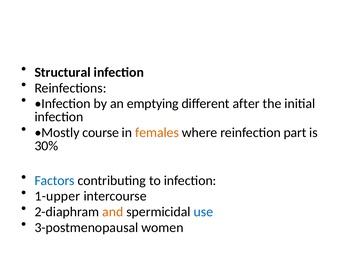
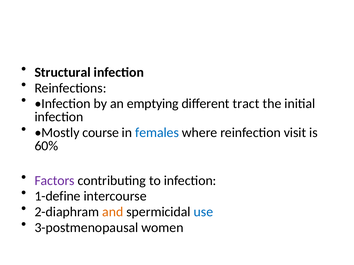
after: after -> tract (246, 104)
females colour: orange -> blue (157, 133)
part: part -> visit (295, 133)
30%: 30% -> 60% (46, 146)
Factors colour: blue -> purple (55, 181)
1-upper: 1-upper -> 1-define (58, 197)
